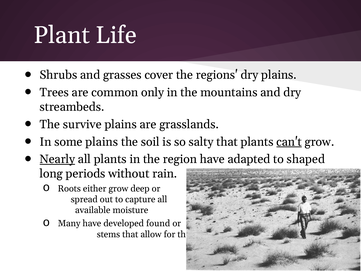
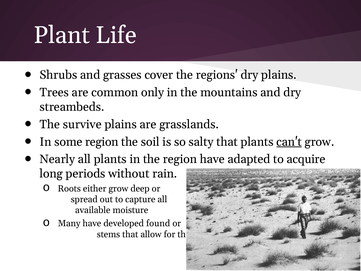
some plains: plains -> region (102, 142)
Nearly underline: present -> none (57, 159)
shaped: shaped -> acquire (306, 159)
